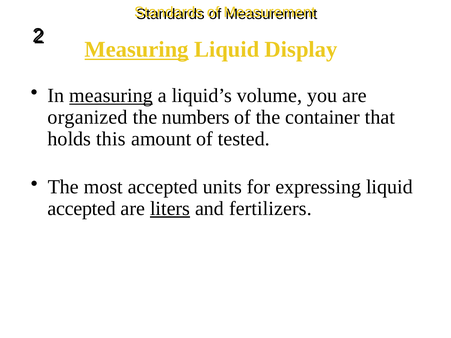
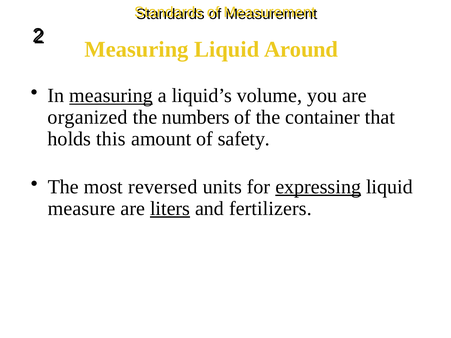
Measuring underline: present -> none (137, 50)
Display: Display -> Around (301, 50)
tested: tested -> safety (244, 139)
most accepted: accepted -> reversed (163, 187)
expressing underline: none -> present (318, 187)
accepted: accepted -> measure (82, 209)
